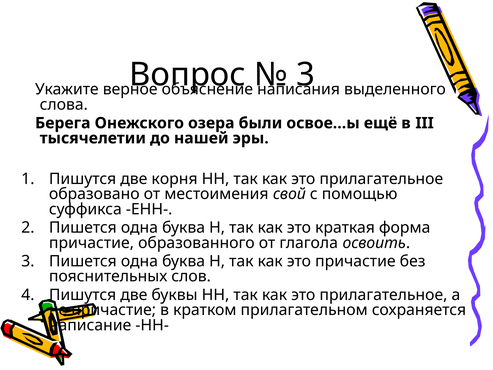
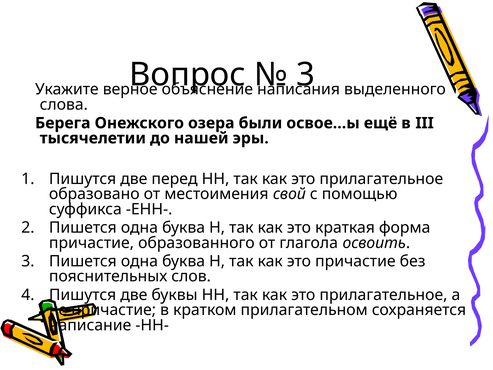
корня: корня -> перед (175, 179)
